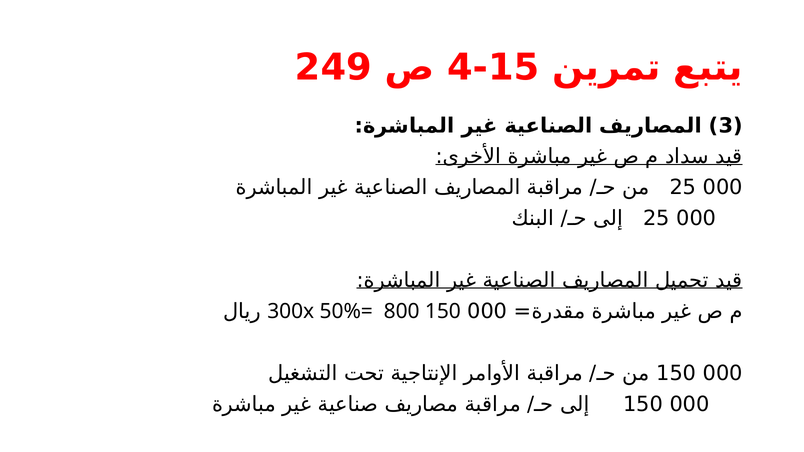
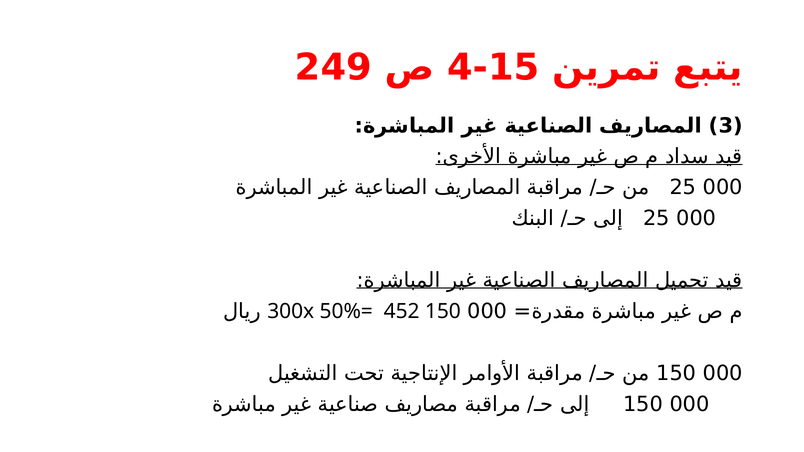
800: 800 -> 452 (402, 312)
